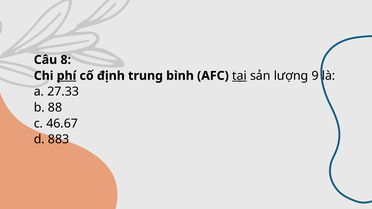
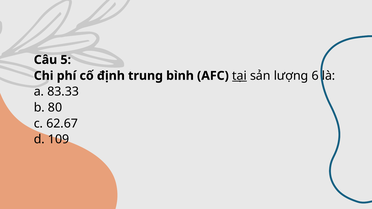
8: 8 -> 5 (66, 60)
phí underline: present -> none (67, 76)
9: 9 -> 6 (315, 76)
27.33: 27.33 -> 83.33 (63, 92)
88: 88 -> 80 (55, 108)
46.67: 46.67 -> 62.67 (62, 124)
883: 883 -> 109 (59, 139)
